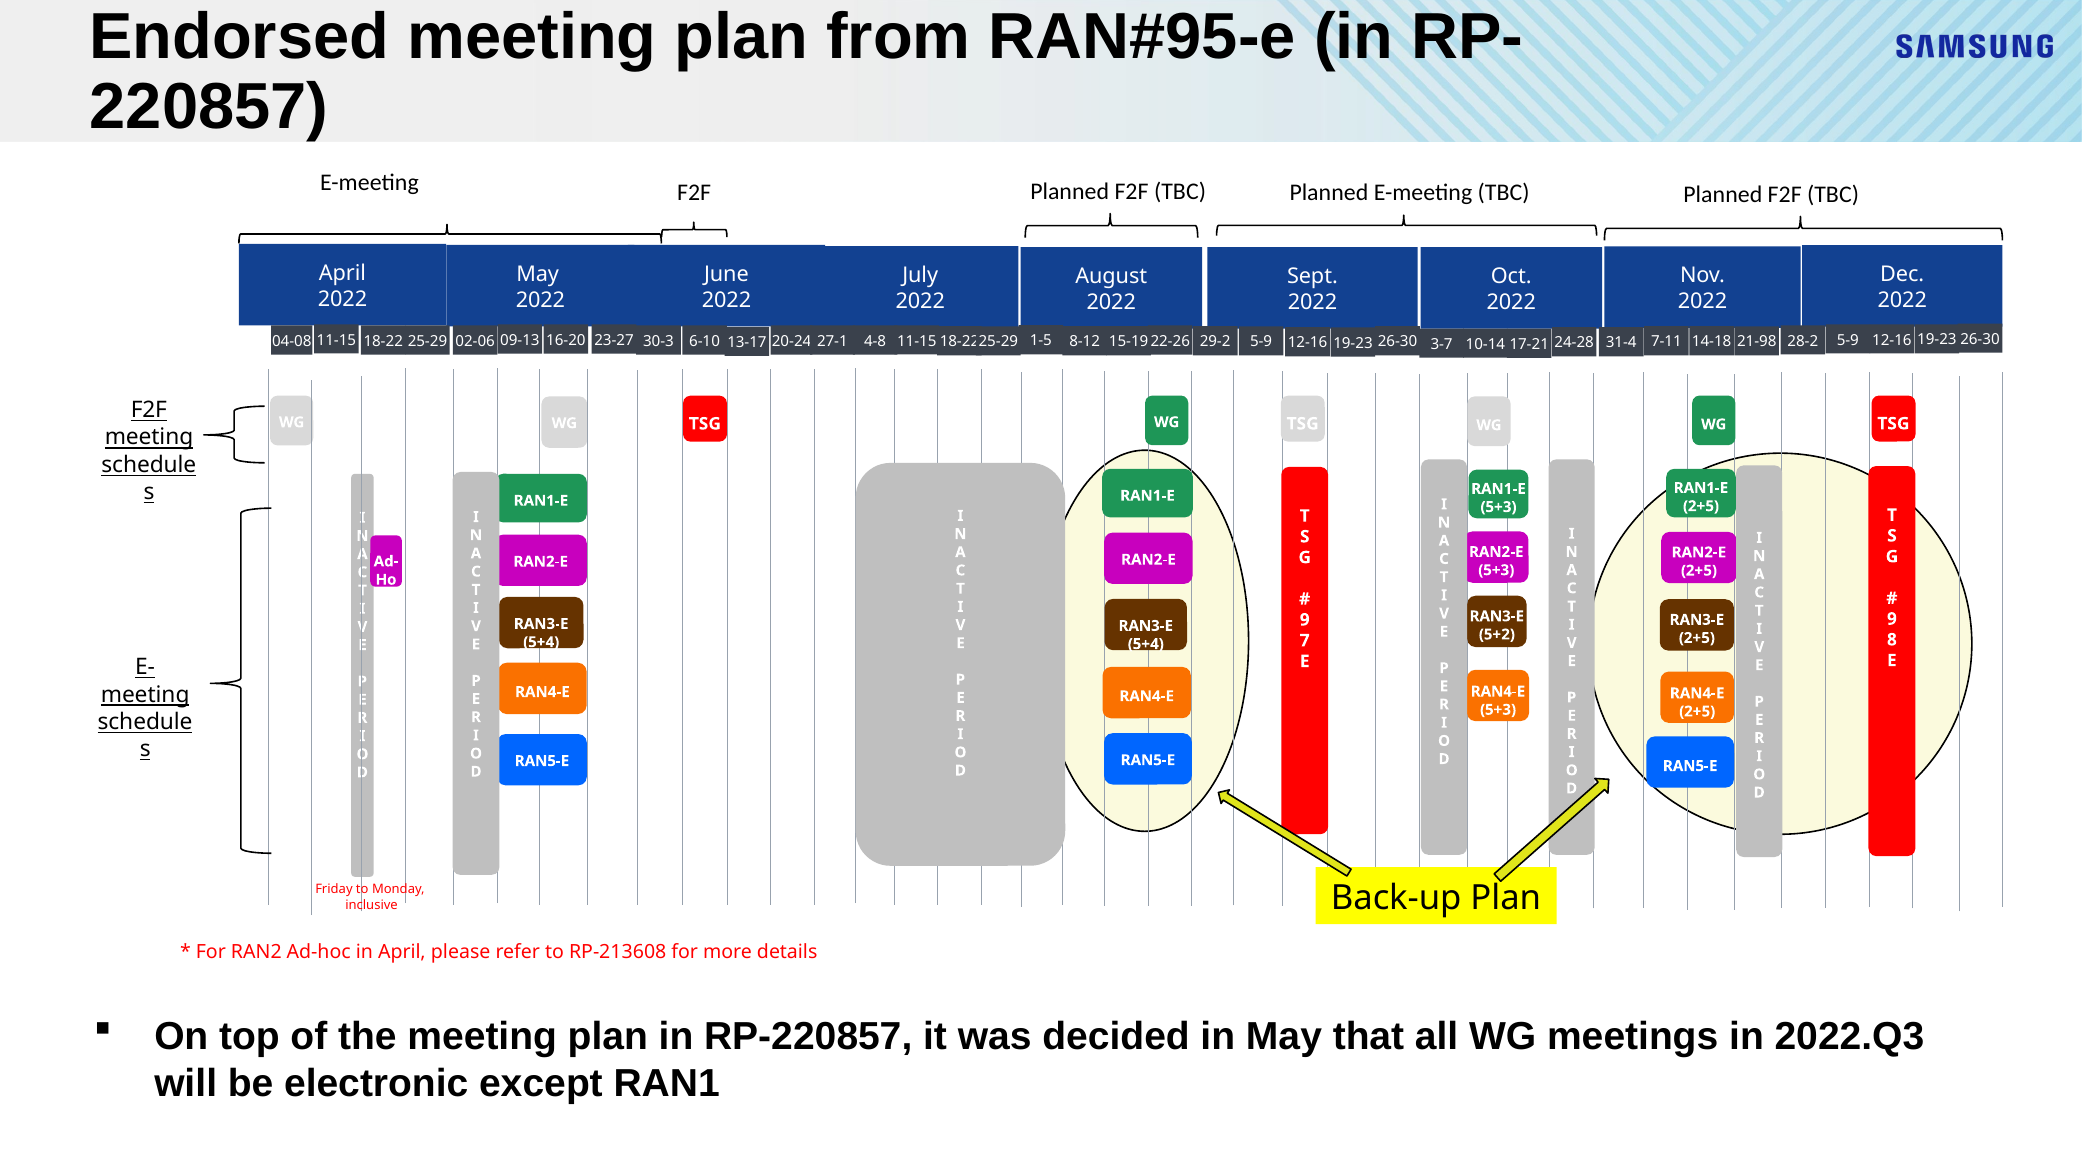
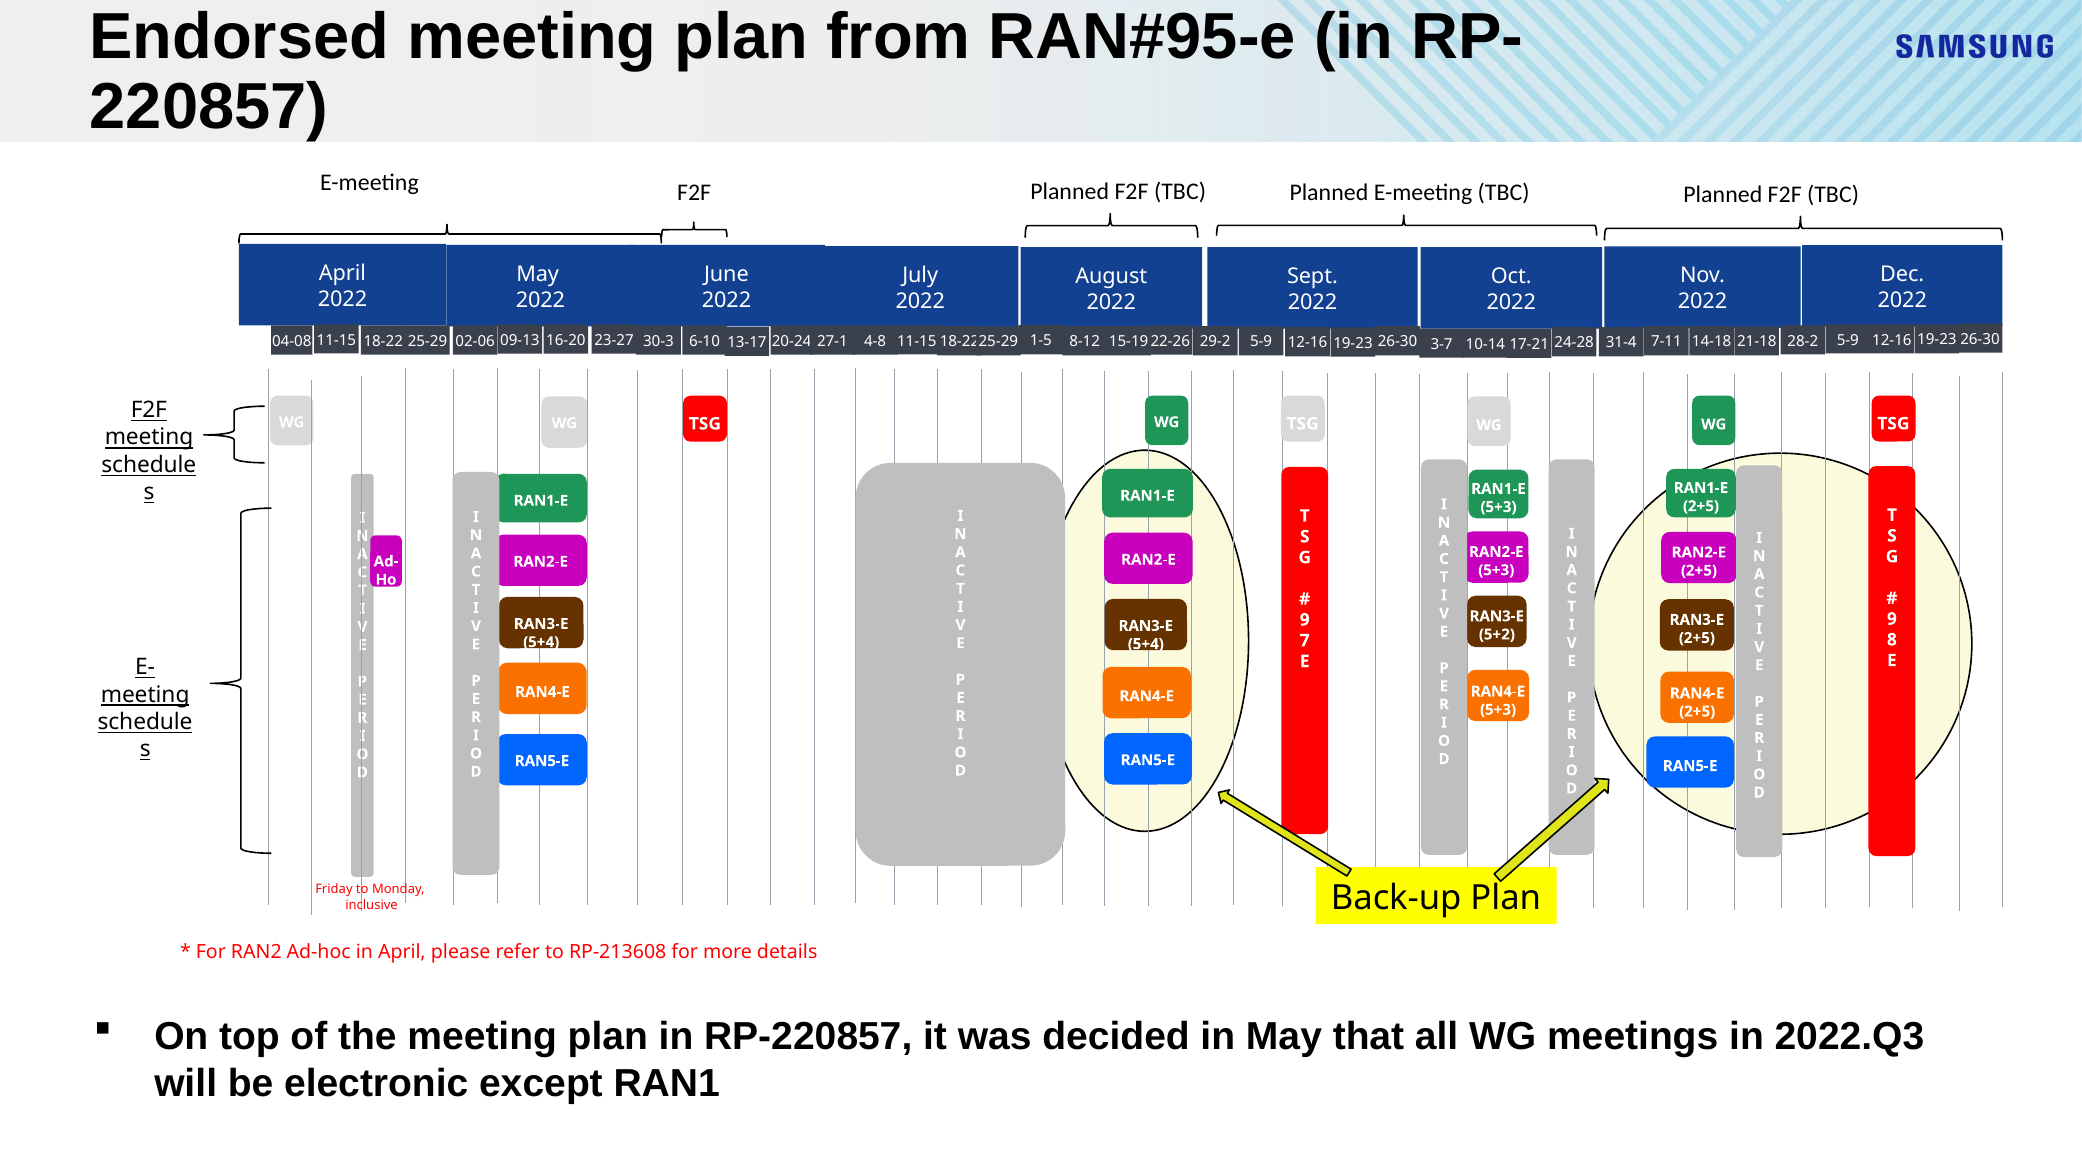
21-98: 21-98 -> 21-18 (1757, 342)
